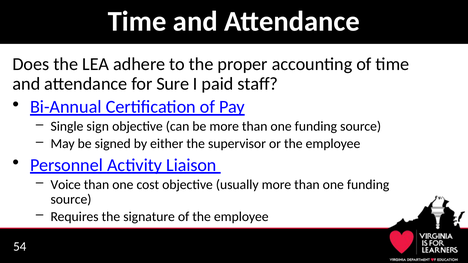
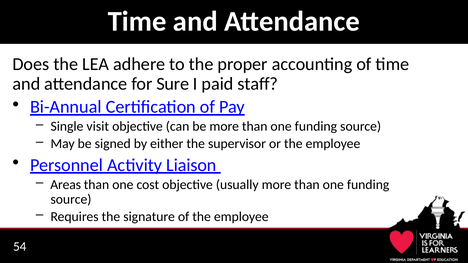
sign: sign -> visit (98, 127)
Voice: Voice -> Areas (66, 185)
